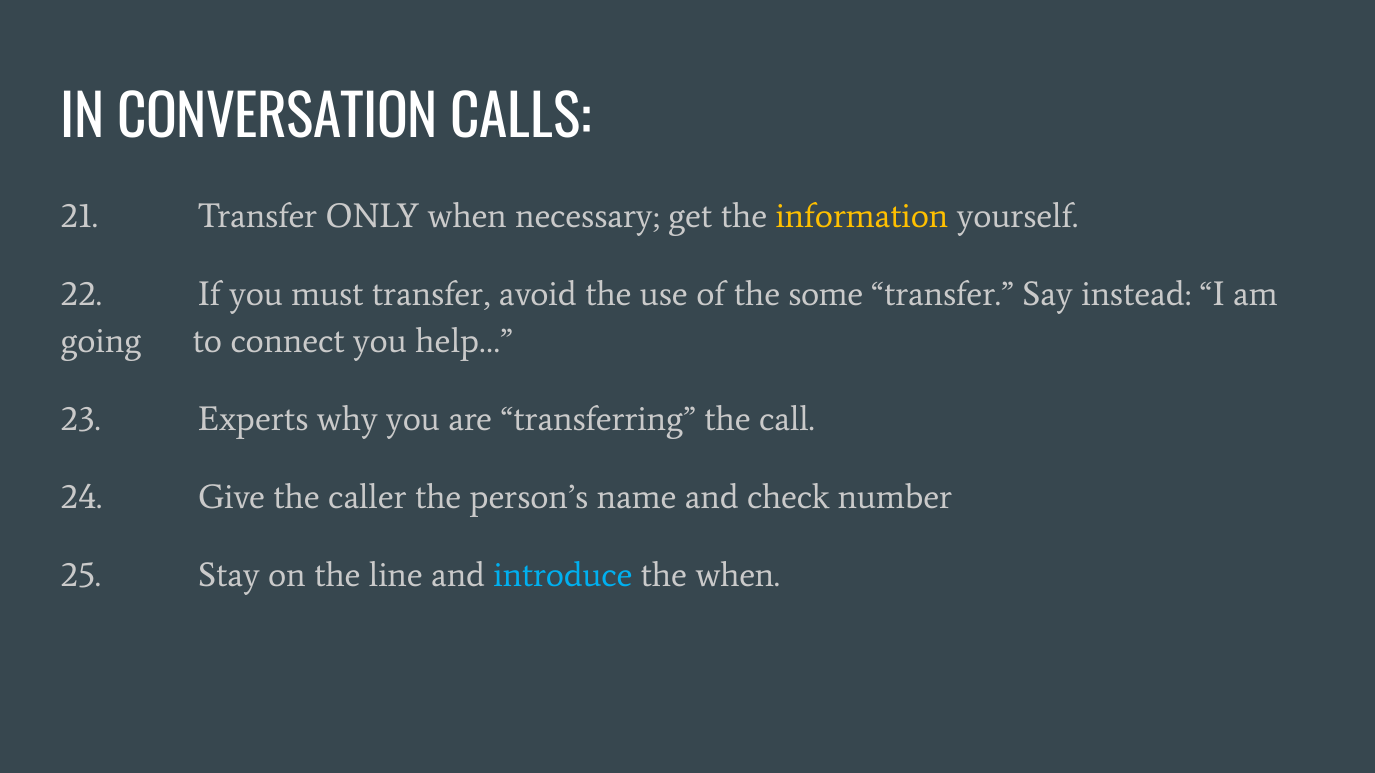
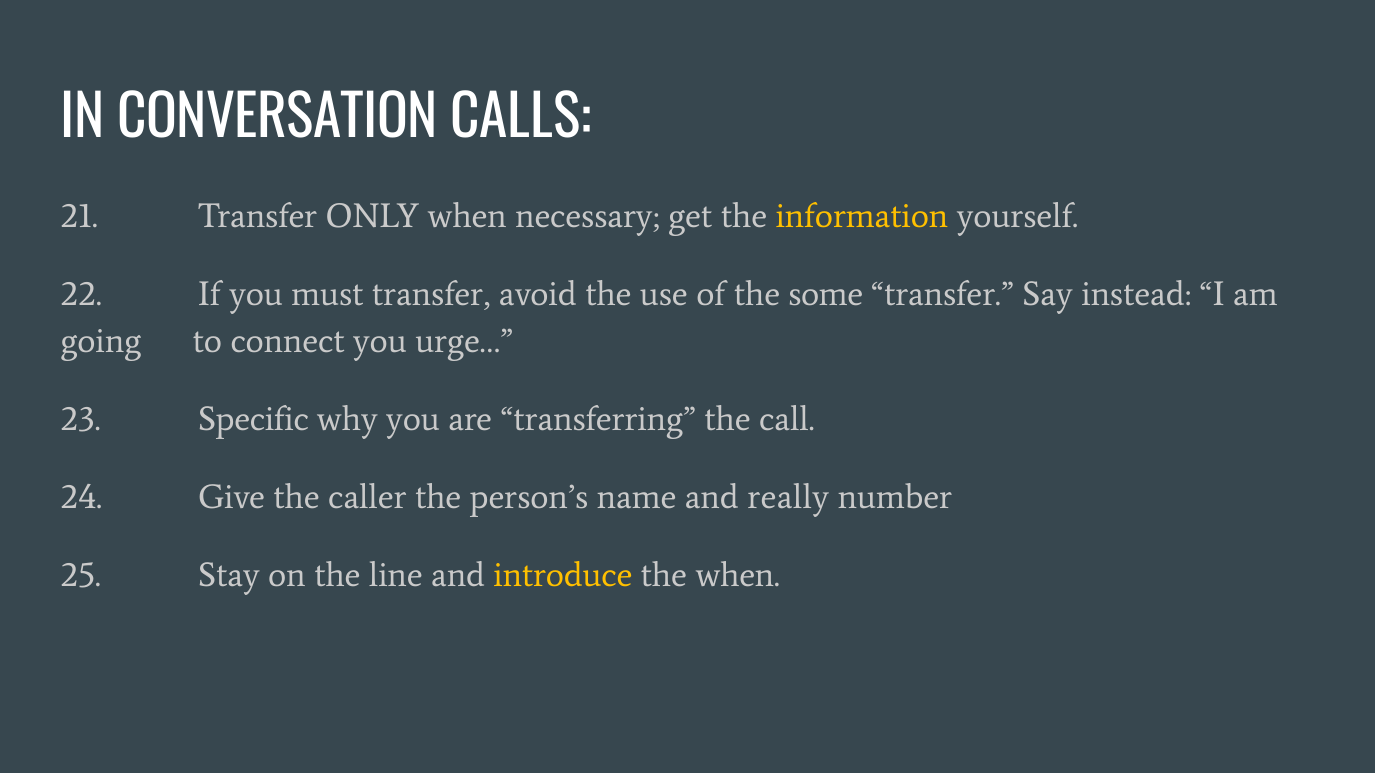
help…: help… -> urge… (464, 342)
Experts: Experts -> Specific (253, 420)
check: check -> really (788, 498)
introduce colour: light blue -> yellow (563, 575)
